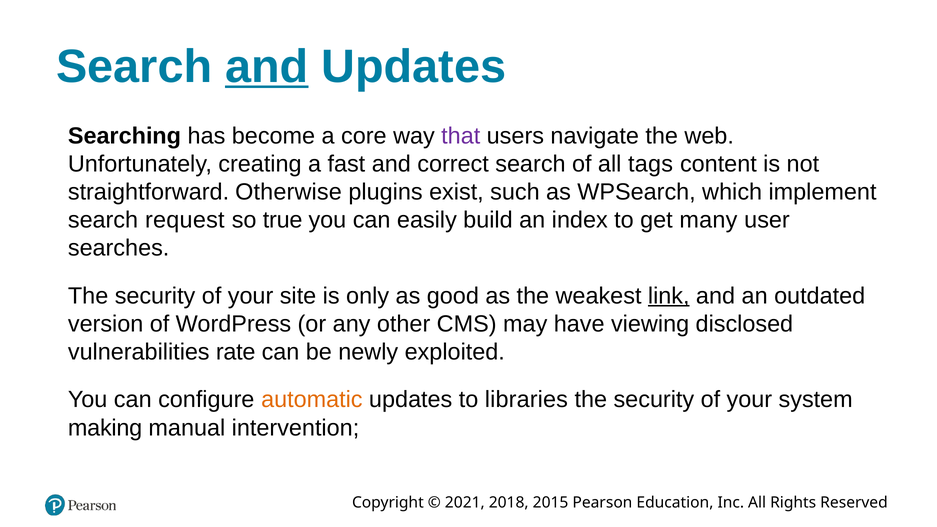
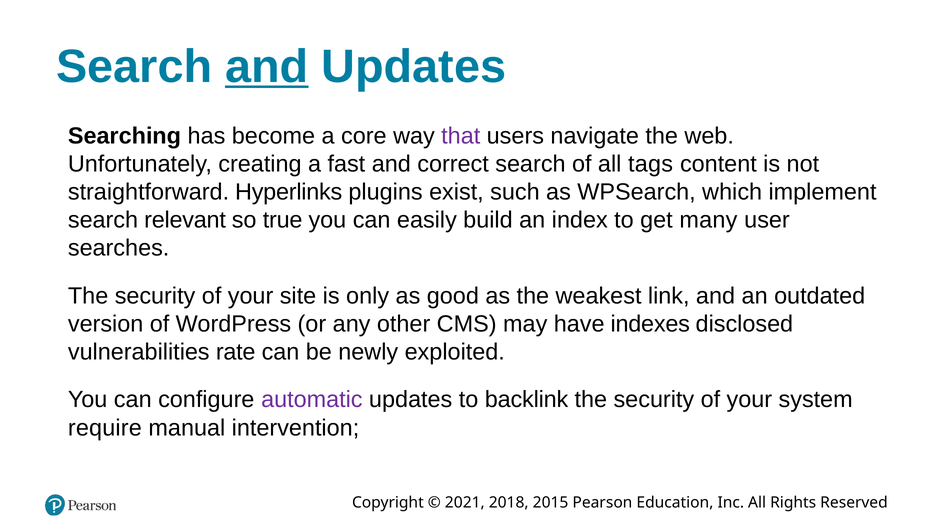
Otherwise: Otherwise -> Hyperlinks (289, 192)
request: request -> relevant (185, 220)
link underline: present -> none (669, 296)
viewing: viewing -> indexes (650, 324)
automatic colour: orange -> purple (312, 400)
libraries: libraries -> backlink (527, 400)
making: making -> require (105, 428)
